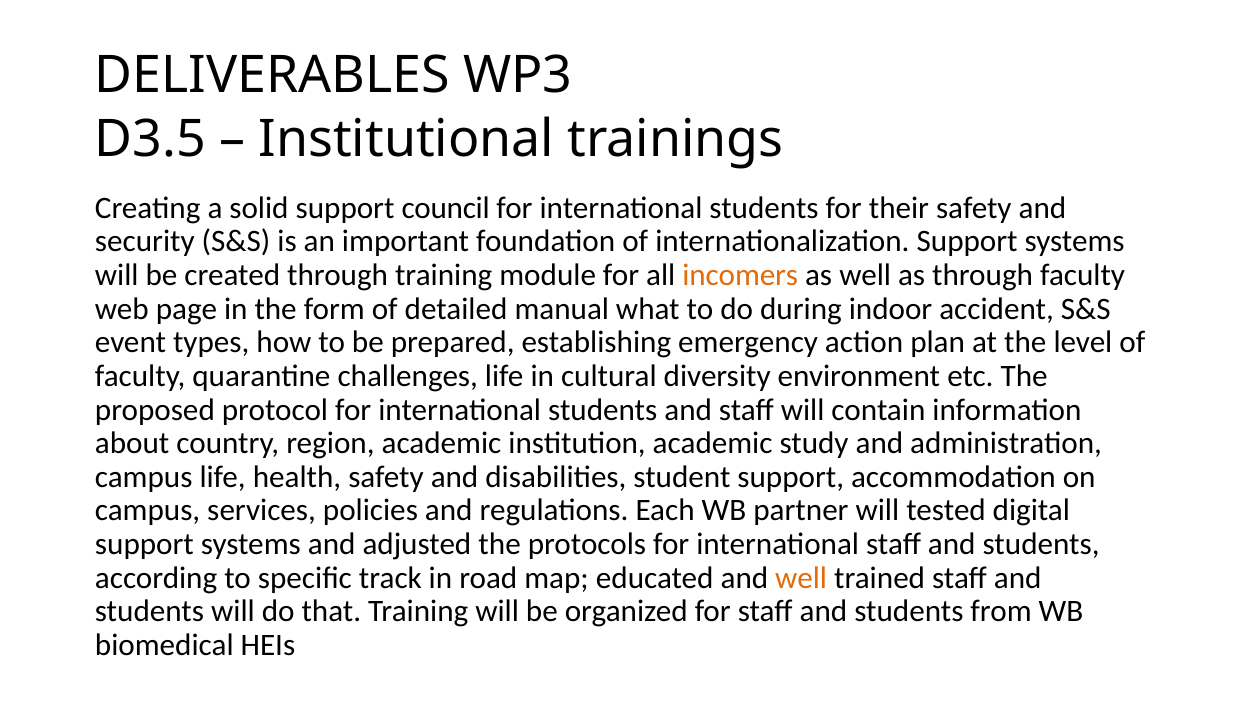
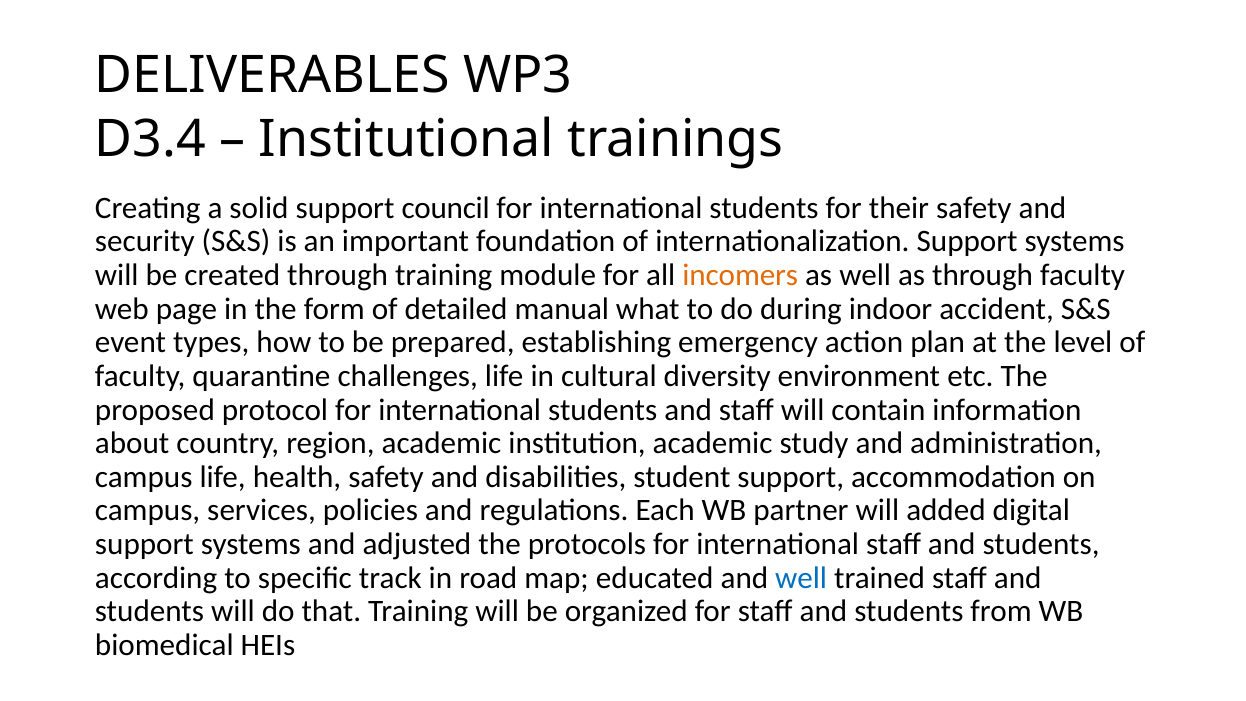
D3.5: D3.5 -> D3.4 (151, 139)
tested: tested -> added (946, 511)
well colour: orange -> blue (801, 578)
